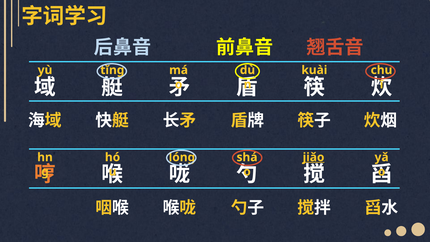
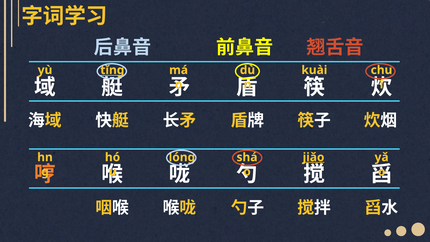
tǐnɡ underline: none -> present (112, 70)
